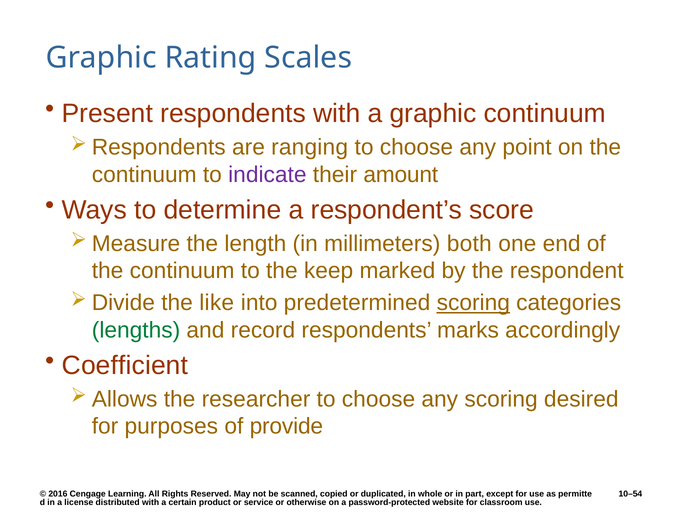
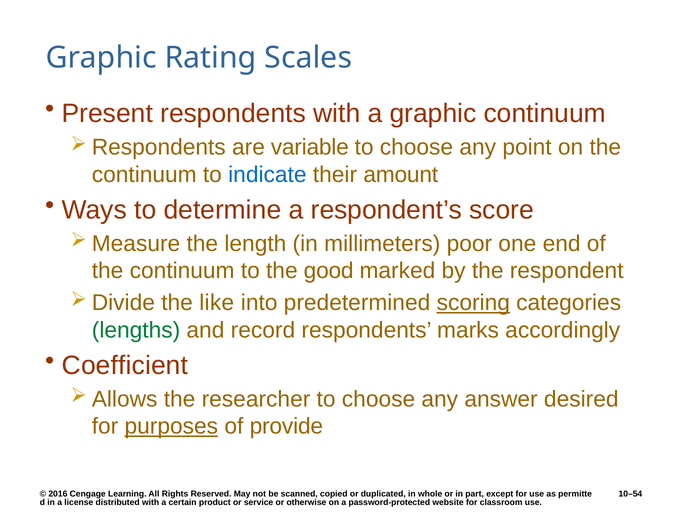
ranging: ranging -> variable (310, 147)
indicate colour: purple -> blue (267, 174)
both: both -> poor (469, 243)
keep: keep -> good (329, 271)
any scoring: scoring -> answer (501, 399)
purposes underline: none -> present (171, 426)
